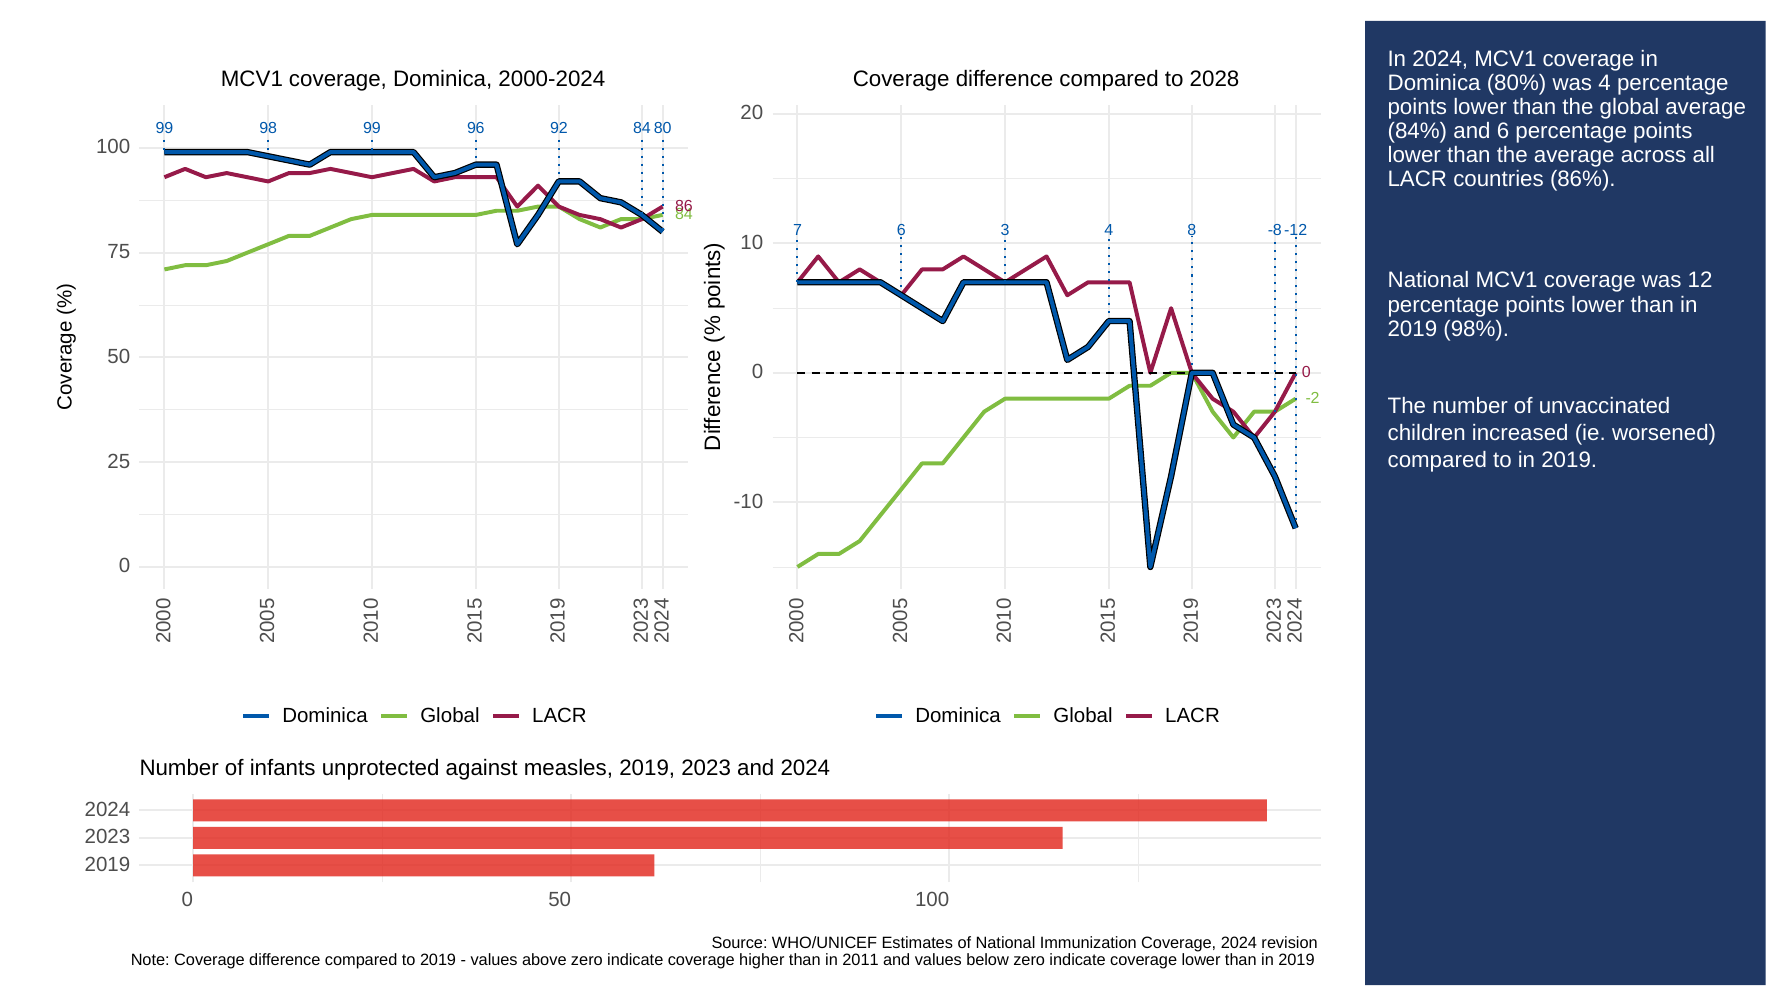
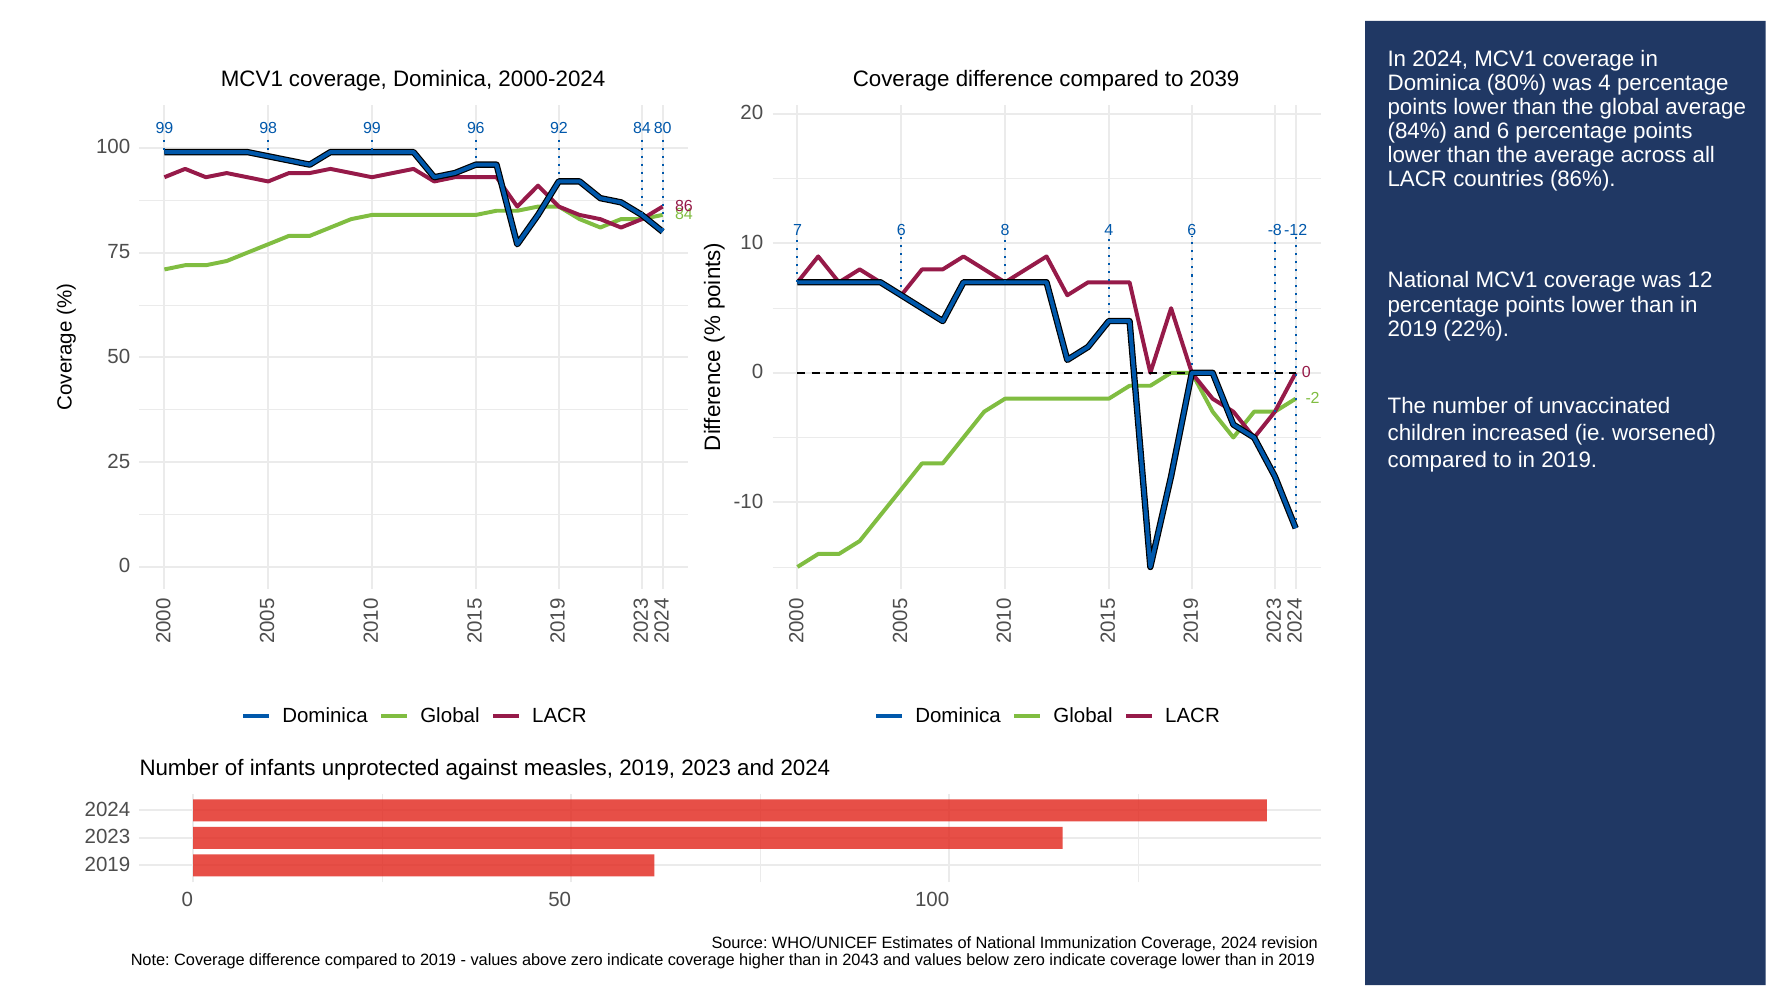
2028: 2028 -> 2039 (1215, 79)
6 3: 3 -> 8 (1005, 230)
4 8: 8 -> 6 (1192, 230)
98%: 98% -> 22% (1476, 329)
2011: 2011 -> 2043 (861, 960)
